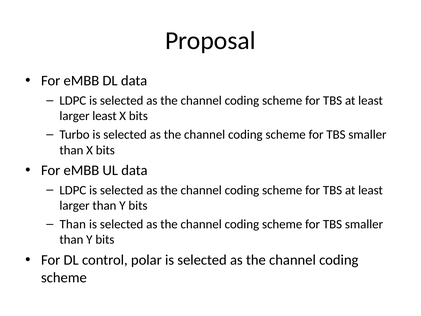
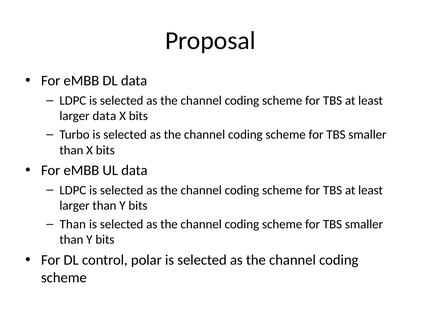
larger least: least -> data (104, 116)
